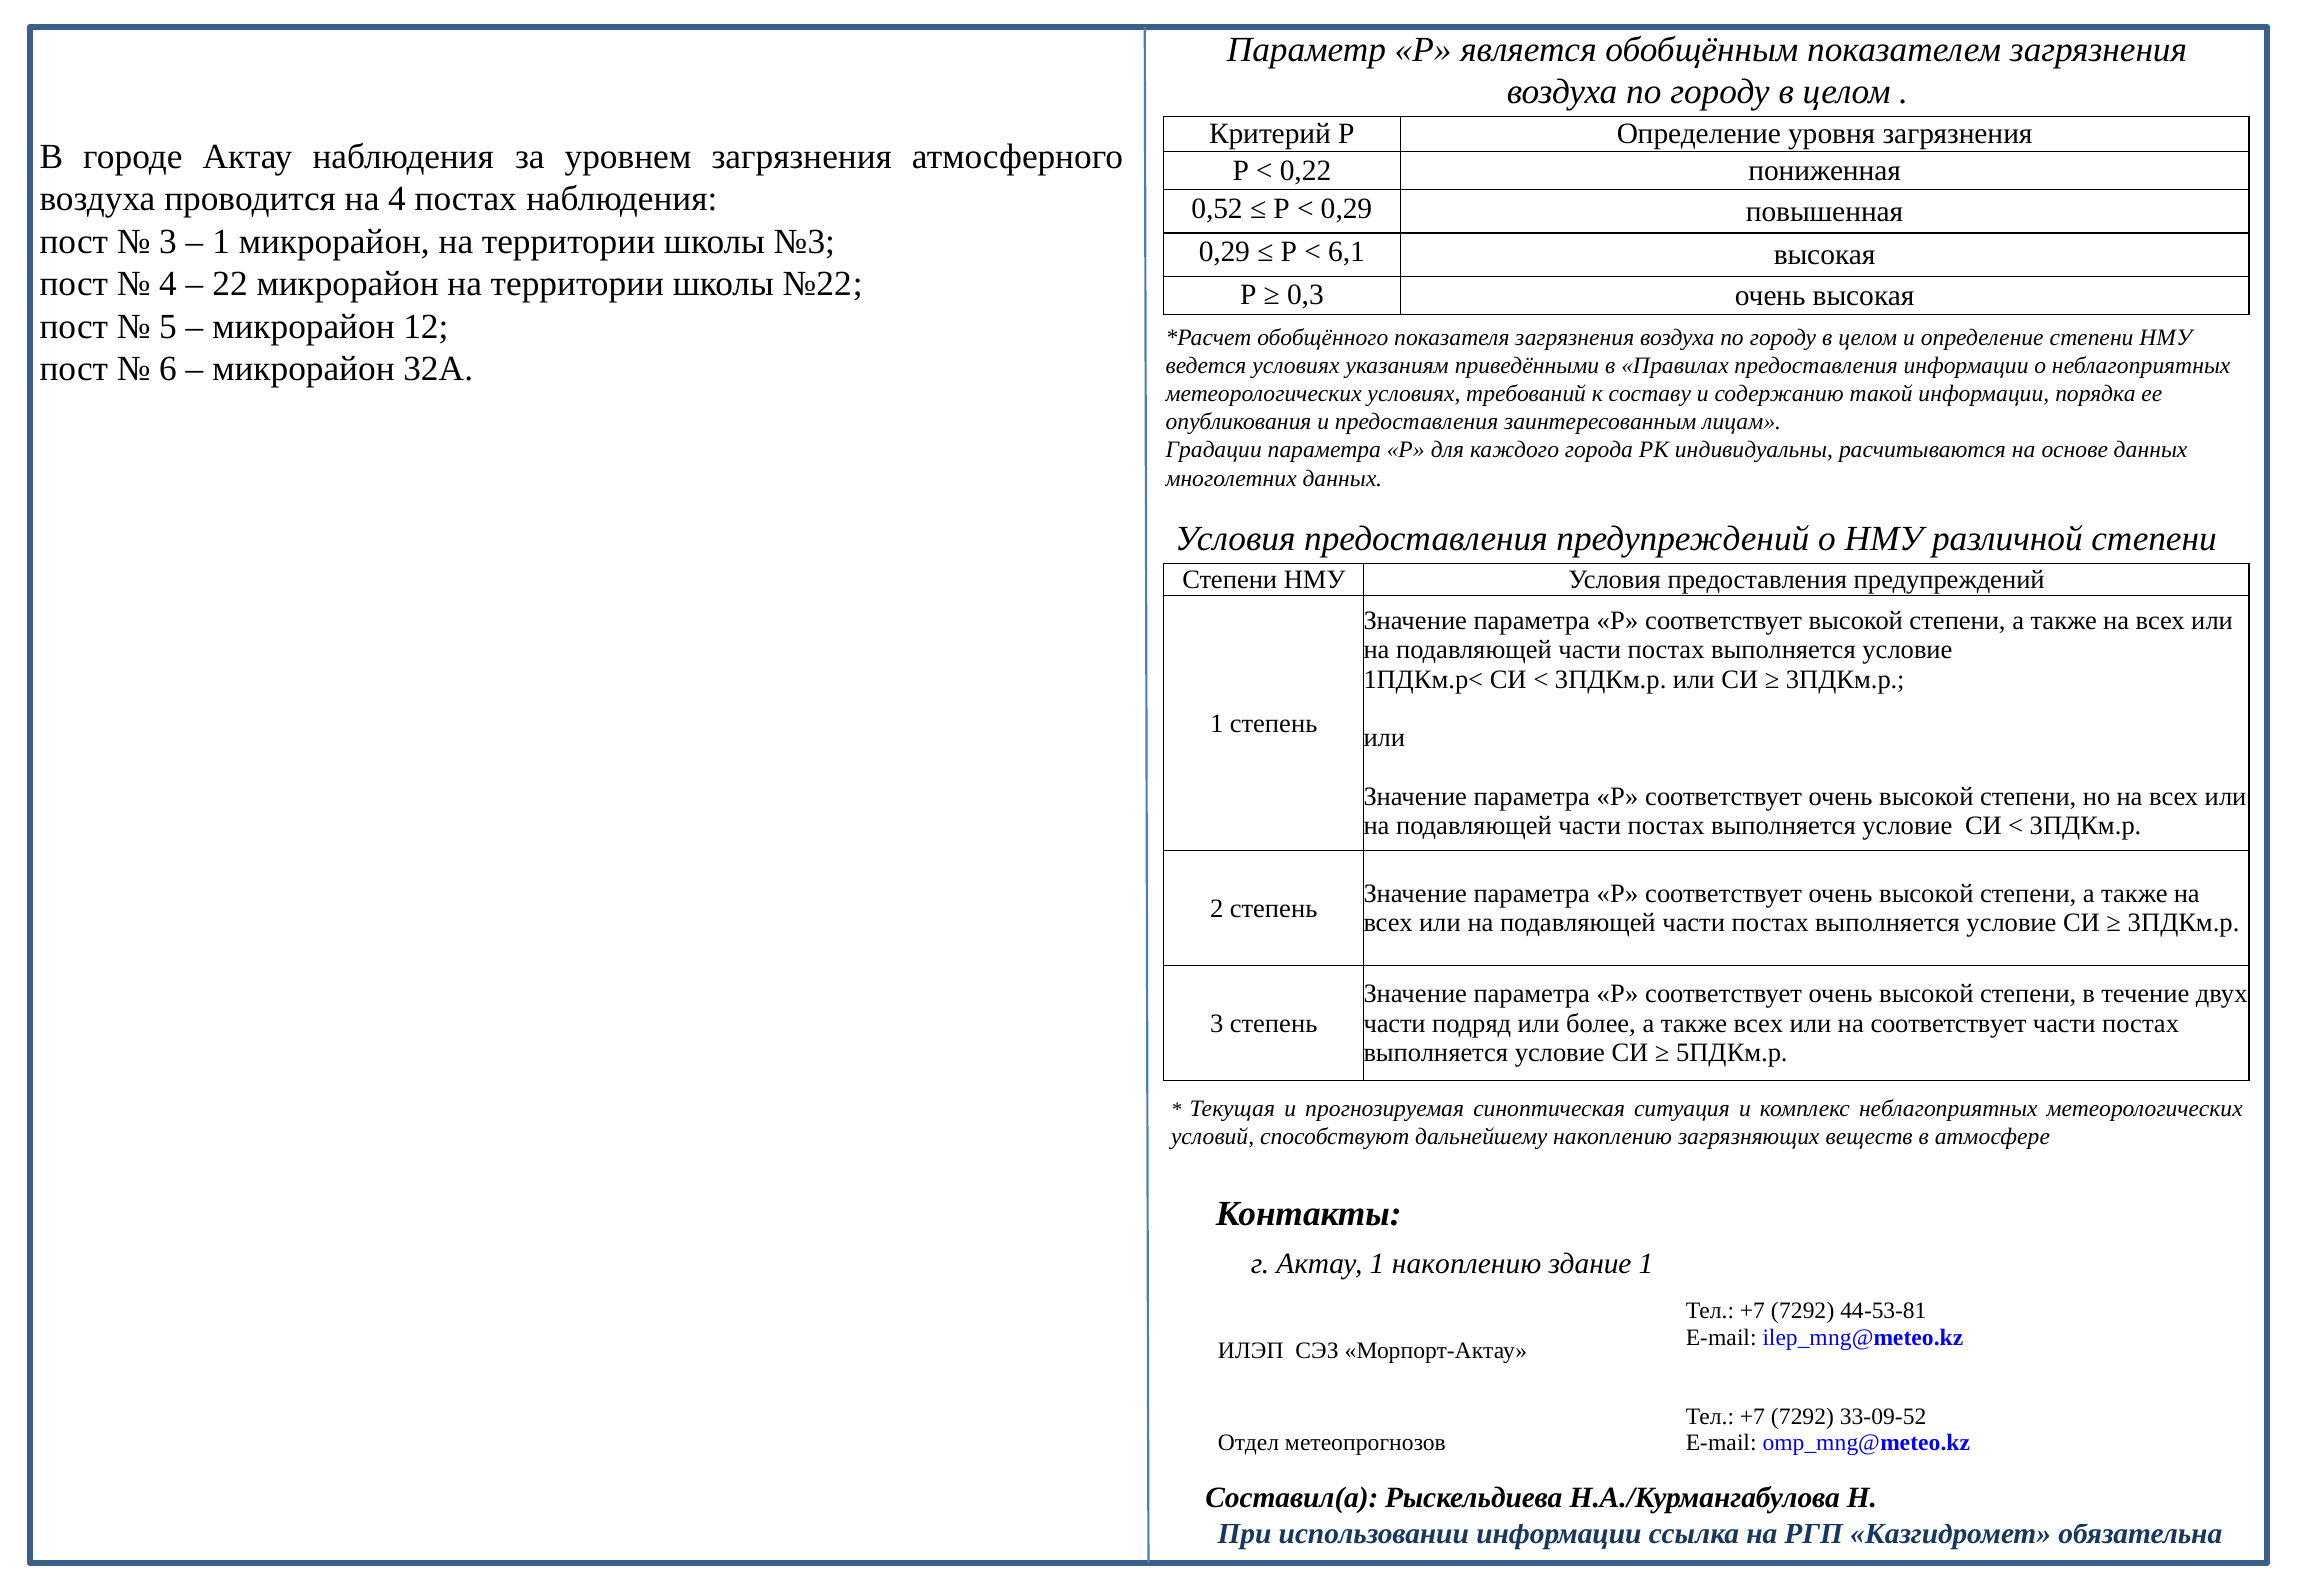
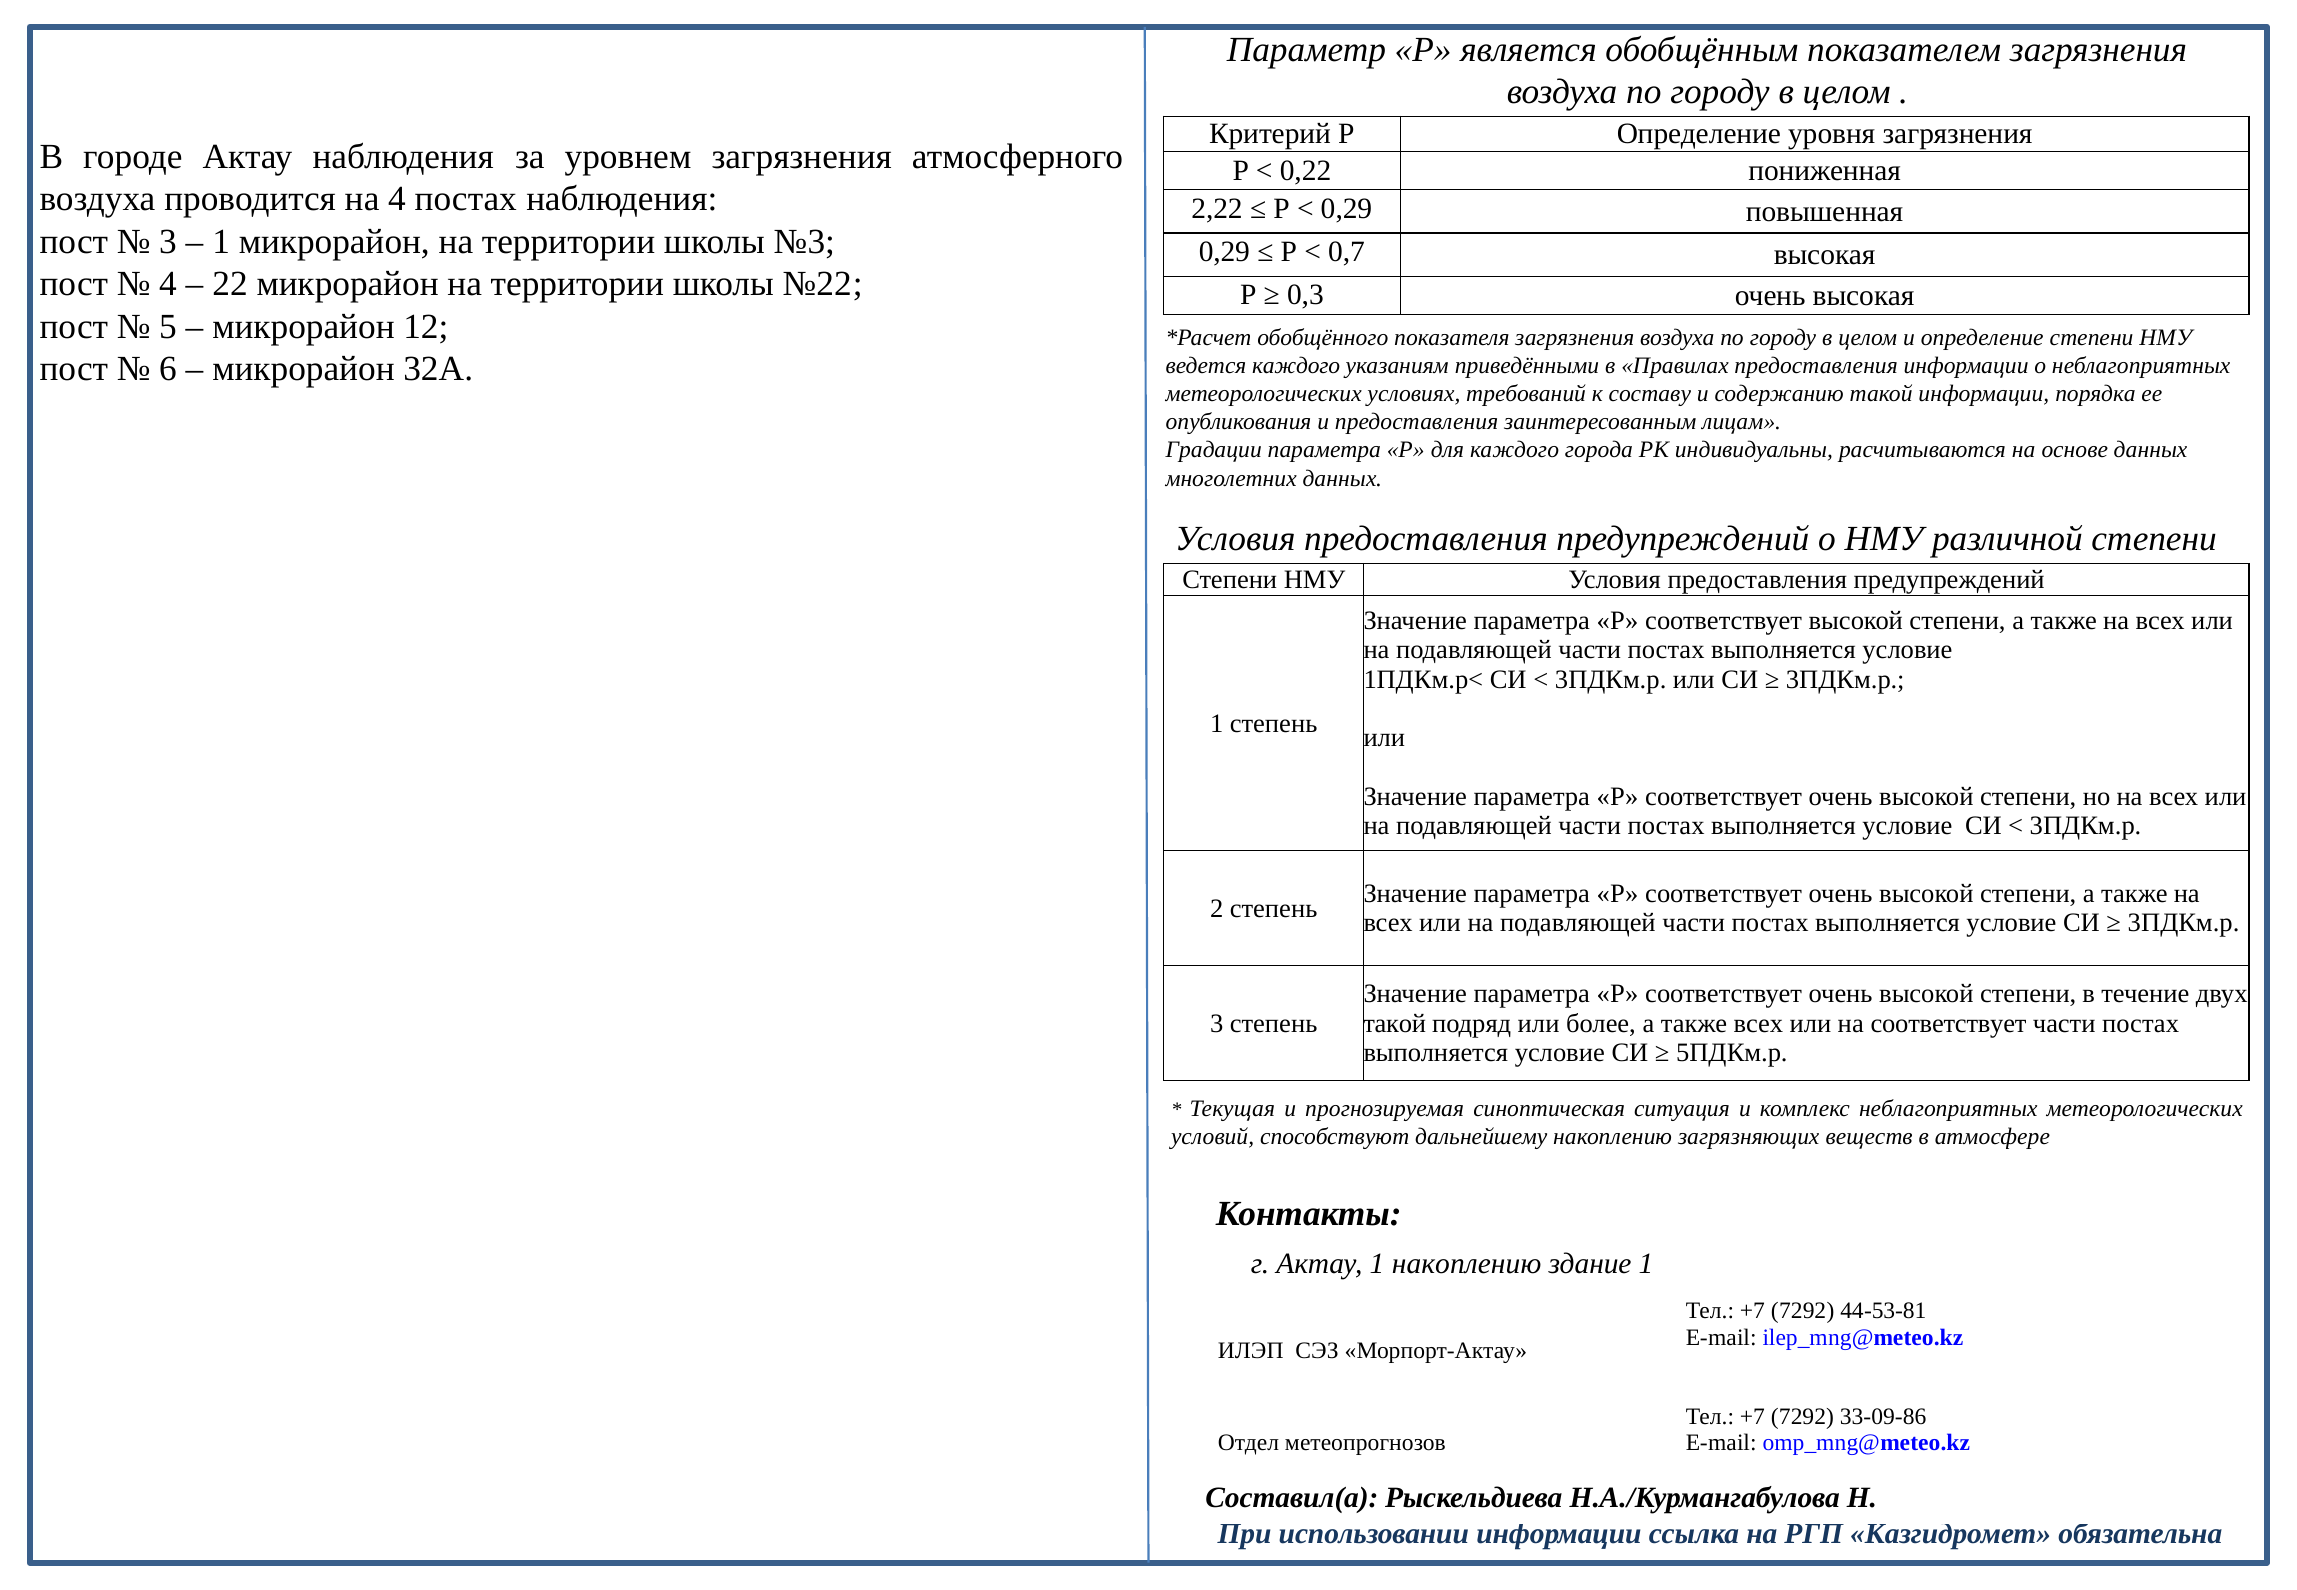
0,52: 0,52 -> 2,22 (1217, 208)
6,1: 6,1 -> 0,7 (1346, 252)
ведется условиях: условиях -> каждого (1296, 366)
части: части -> такой (1395, 1023)
33-09-52: 33-09-52 -> 33-09-86 (1883, 1417)
